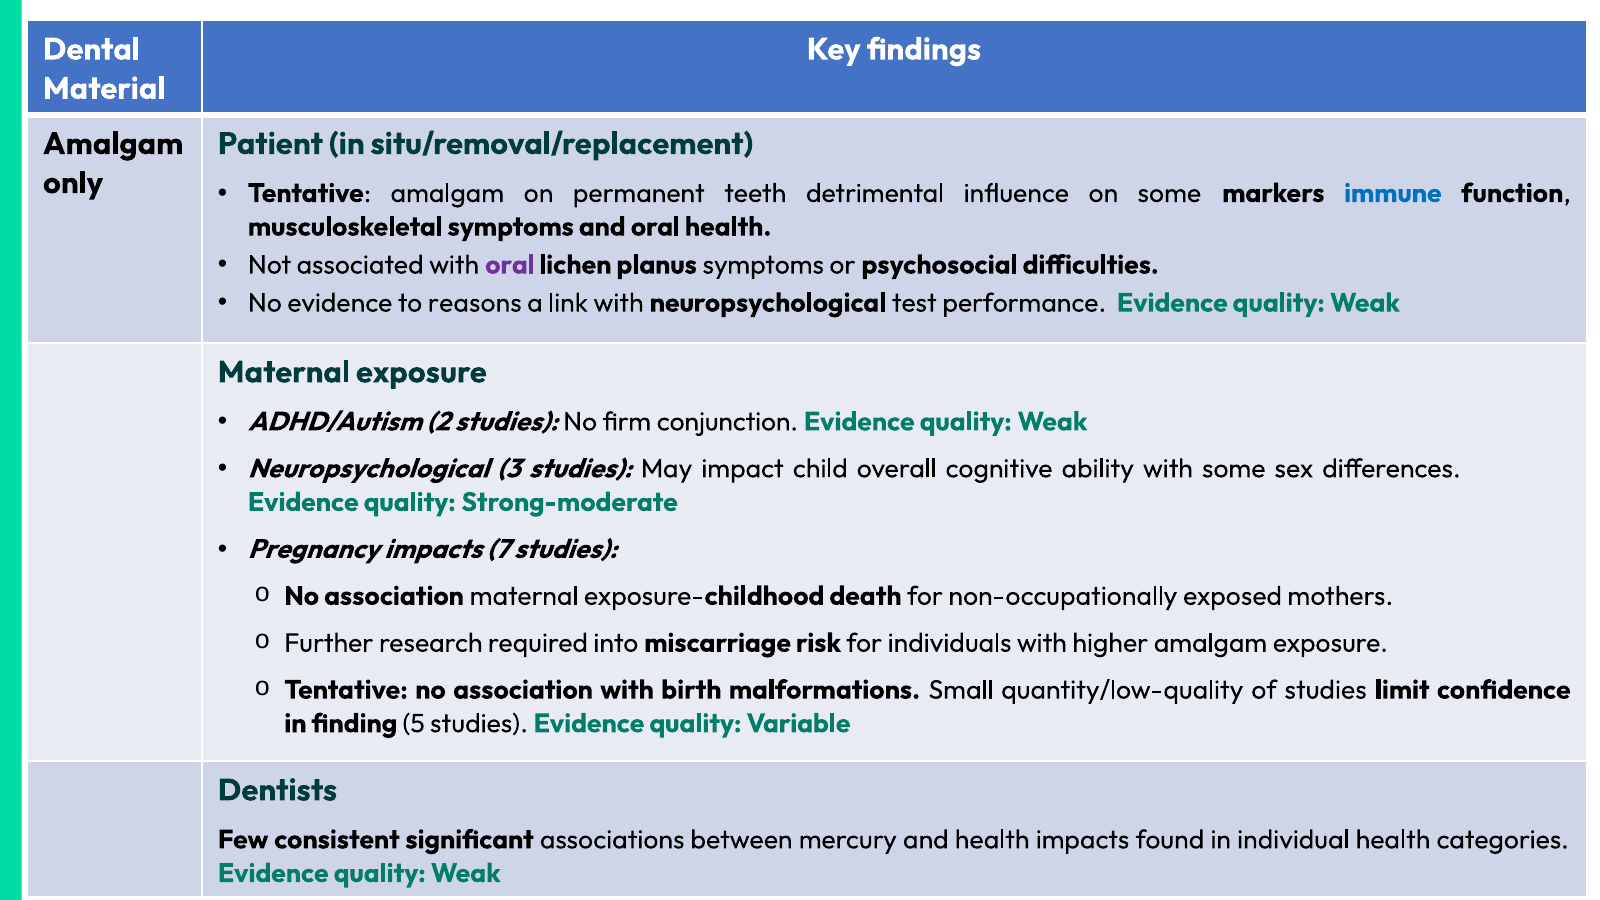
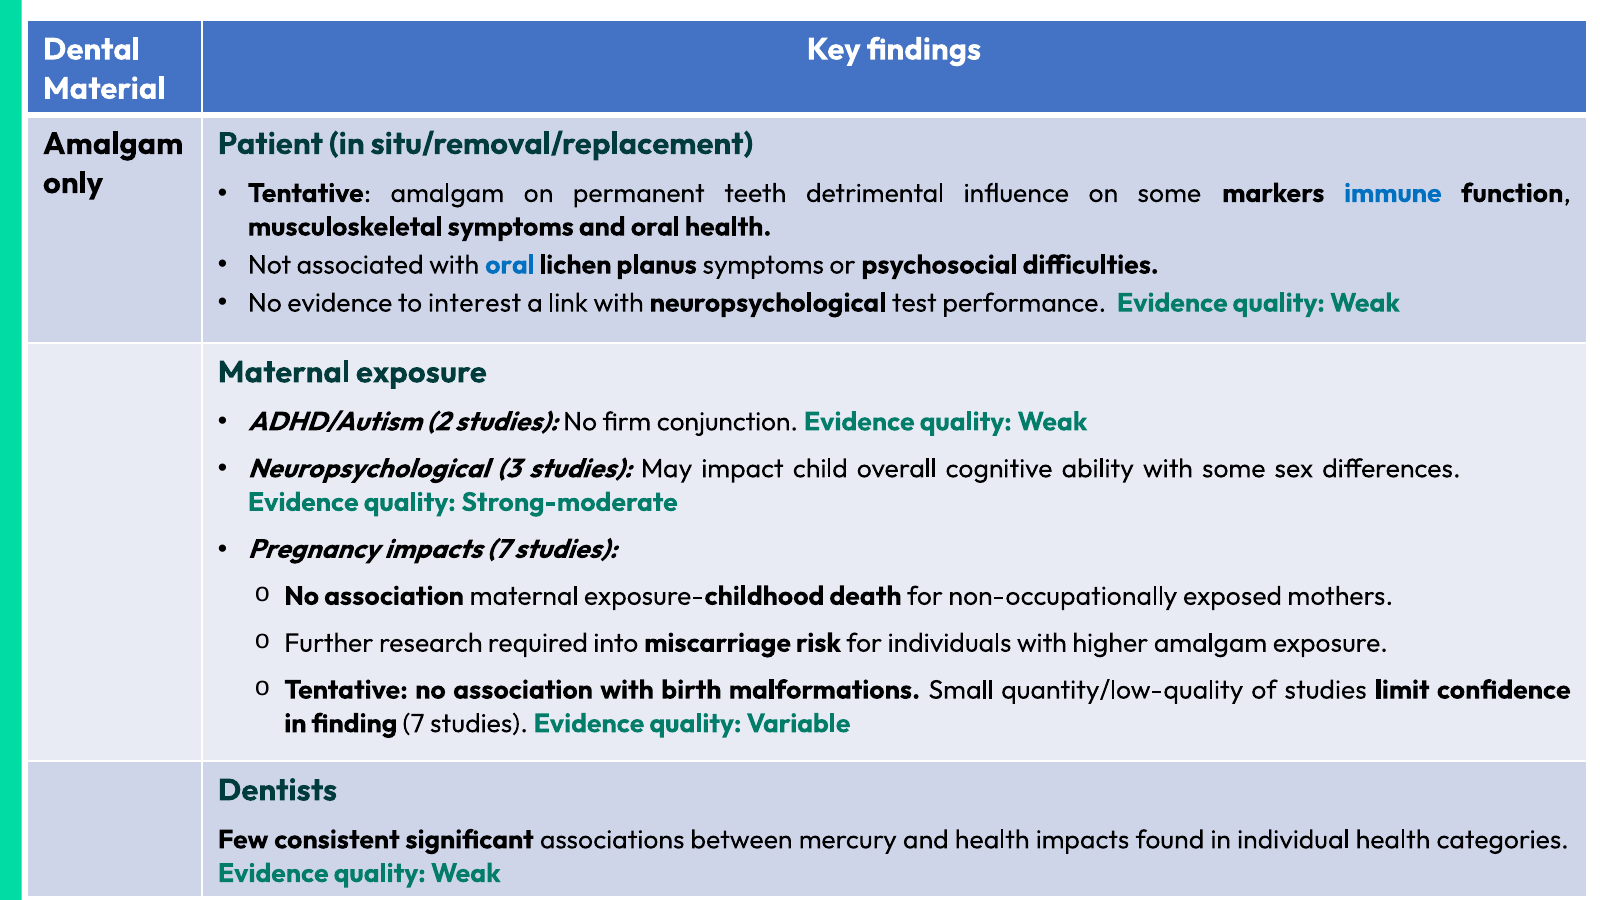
oral colour: purple -> blue (510, 265)
reasons: reasons -> interest (475, 303)
finding 5: 5 -> 7 (413, 723)
